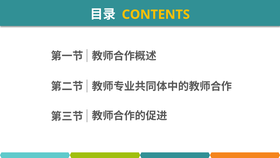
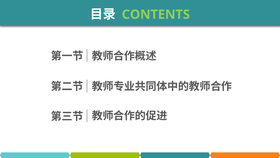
CONTENTS colour: yellow -> light green (156, 14)
